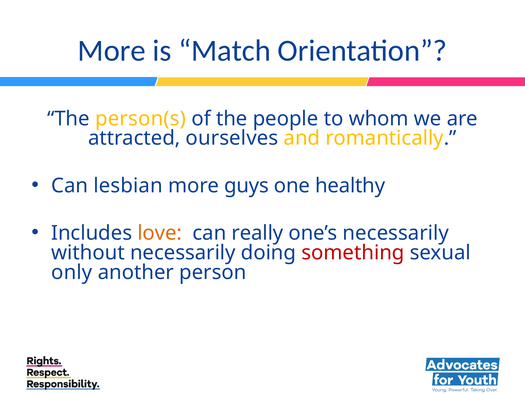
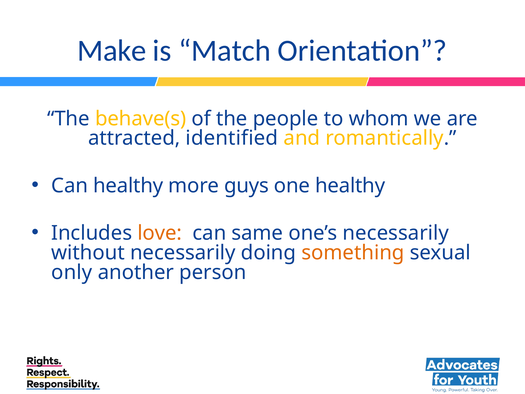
More: More -> Make (112, 51)
person(s: person(s -> behave(s (141, 119)
ourselves: ourselves -> identified (232, 138)
Can lesbian: lesbian -> healthy (128, 186)
really: really -> same (257, 233)
something colour: red -> orange (353, 253)
